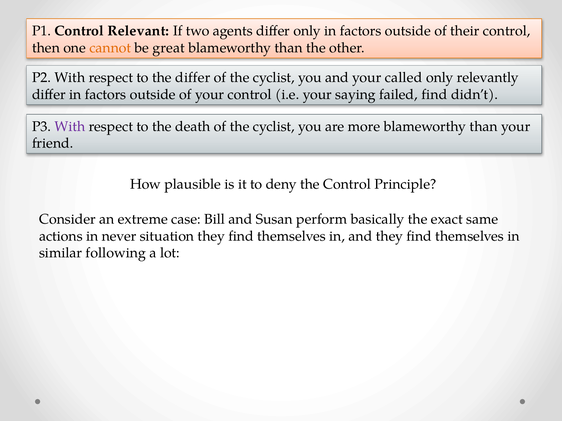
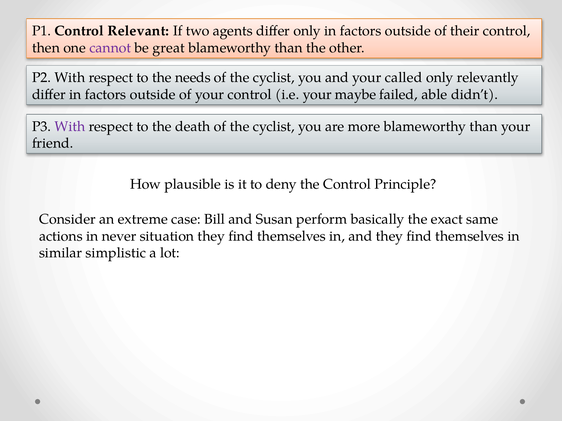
cannot colour: orange -> purple (110, 48)
the differ: differ -> needs (193, 78)
saying: saying -> maybe (356, 95)
failed find: find -> able (434, 95)
following: following -> simplistic (116, 253)
